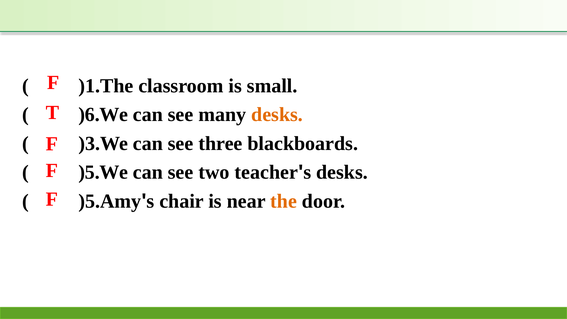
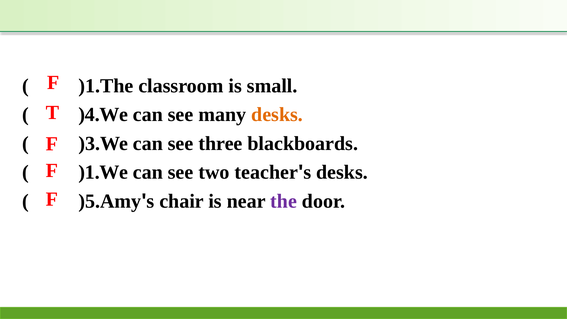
)6.We: )6.We -> )4.We (103, 115)
)5.We: )5.We -> )1.We (103, 172)
the colour: orange -> purple (284, 201)
